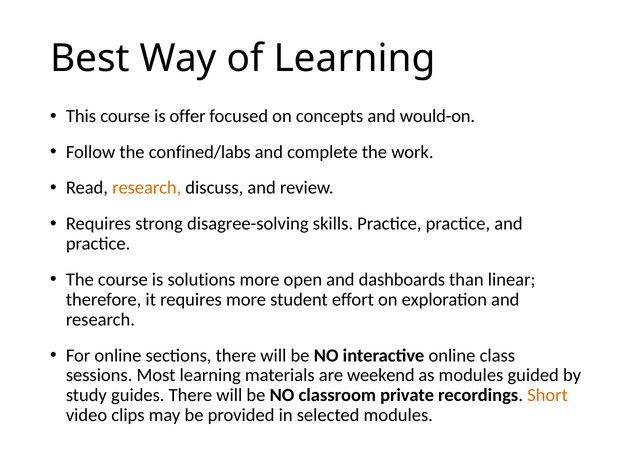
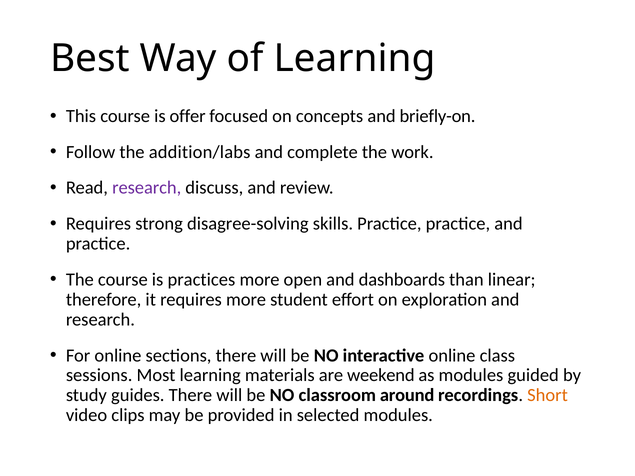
would-on: would-on -> briefly-on (438, 116)
confined/labs: confined/labs -> addition/labs (200, 152)
research colour: orange -> purple (147, 188)
solutions: solutions -> practices (201, 280)
private: private -> around (407, 396)
